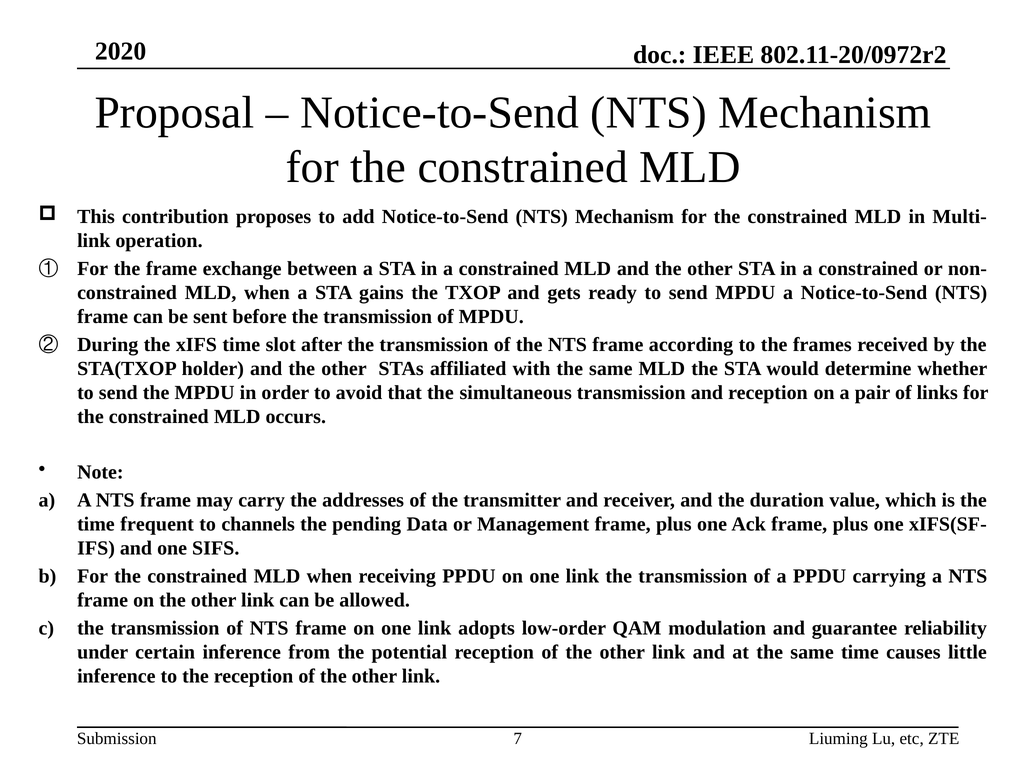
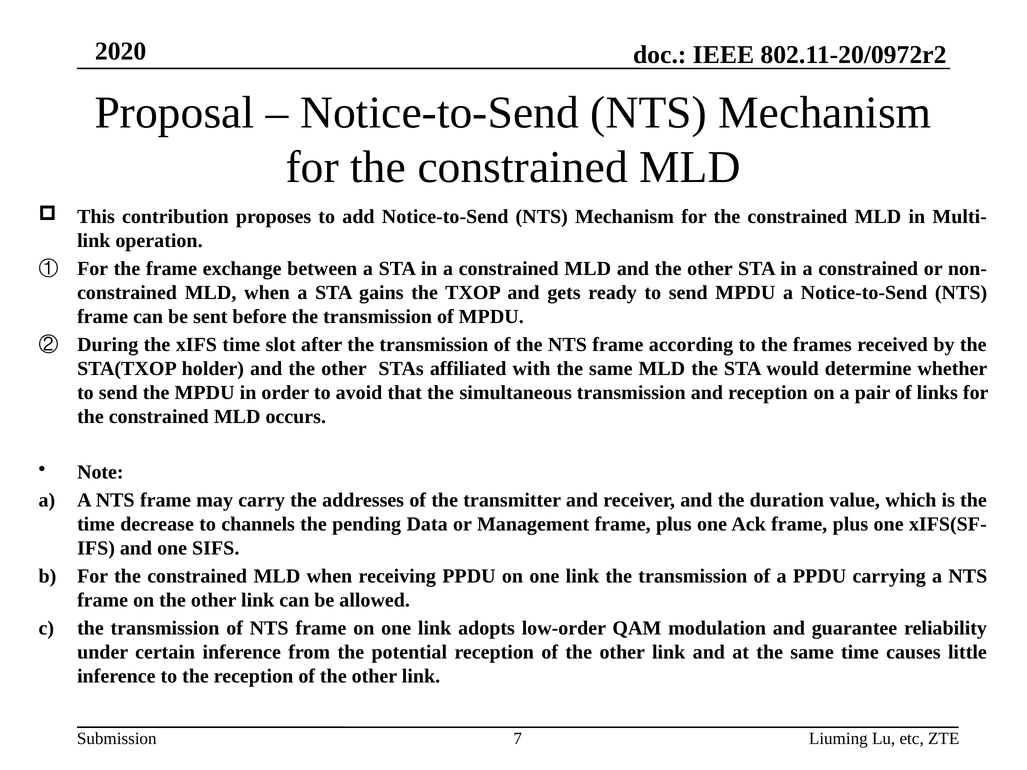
frequent: frequent -> decrease (157, 524)
